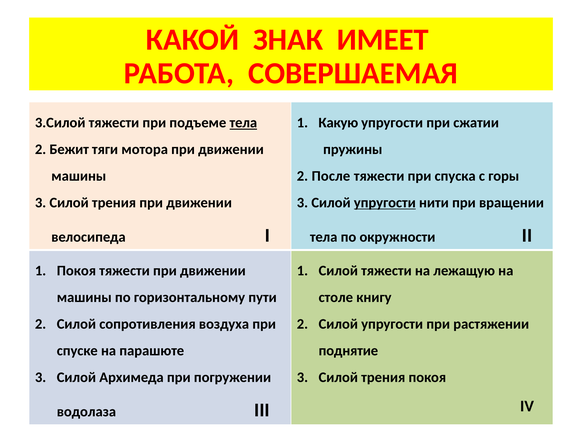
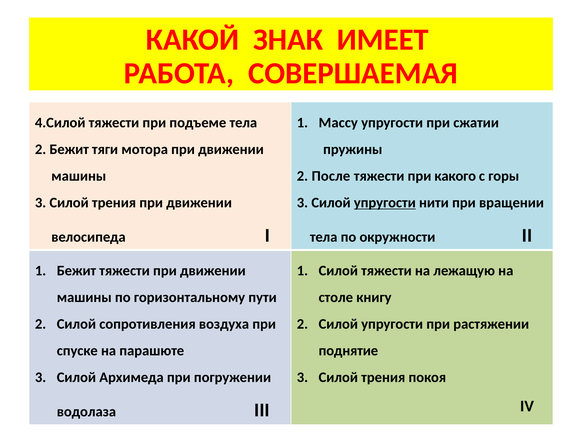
3.Силой: 3.Силой -> 4.Силой (60, 123)
тела underline: present -> none (243, 123)
Какую: Какую -> Массу (338, 123)
спуска: спуска -> какого (455, 176)
Покоя: Покоя -> Бежит (76, 271)
